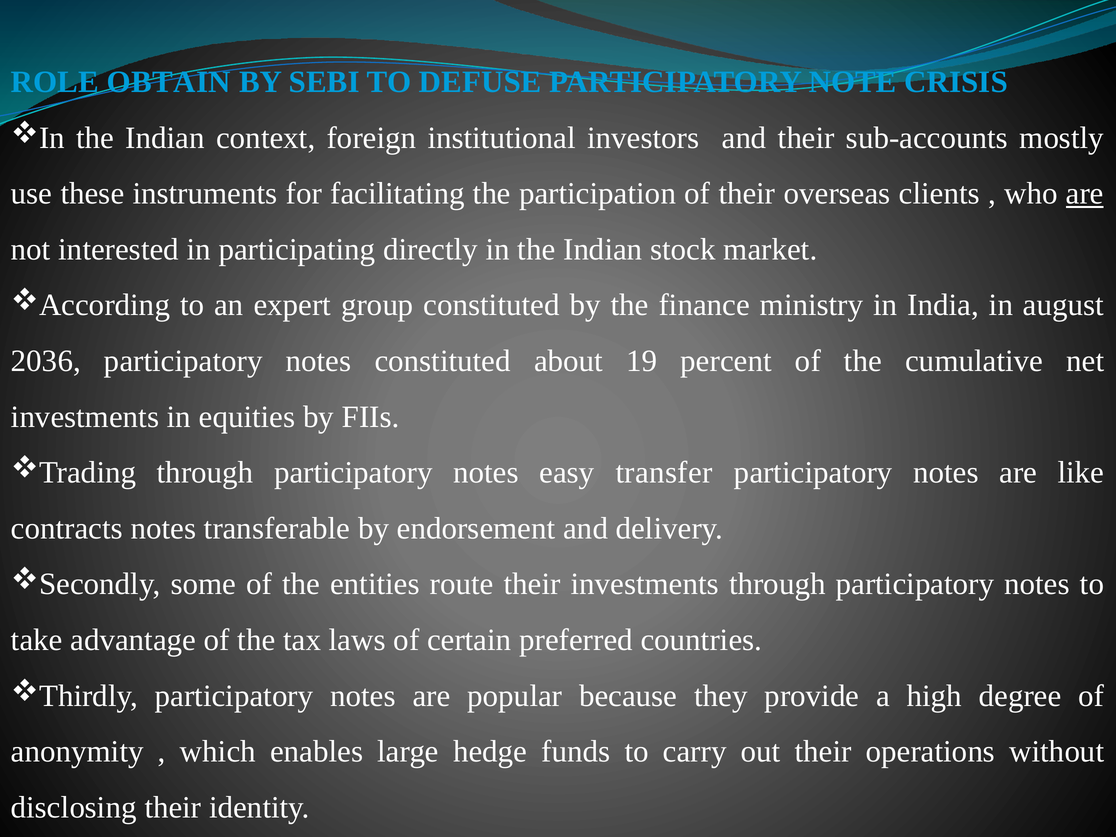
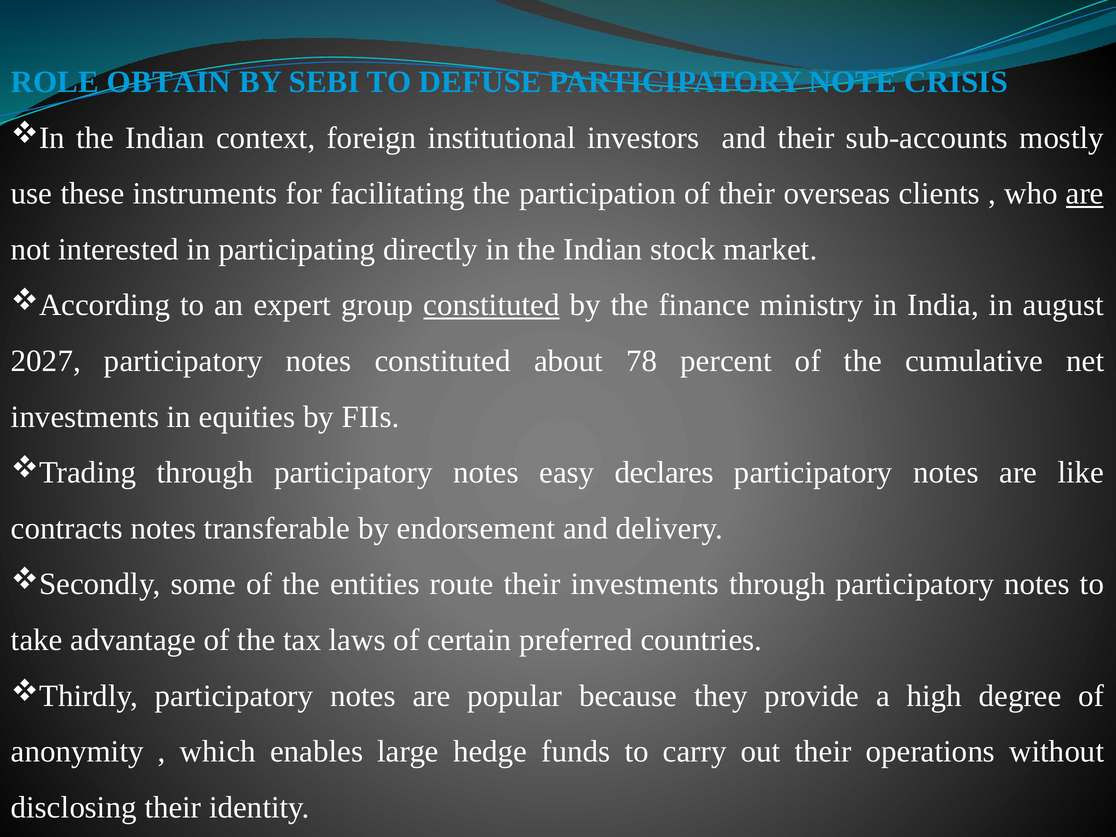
constituted underline: none -> present (492, 305)
2036: 2036 -> 2027 (46, 361)
19: 19 -> 78 (642, 361)
transfer: transfer -> declares (664, 473)
